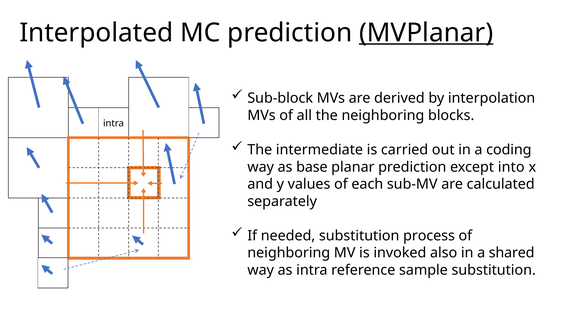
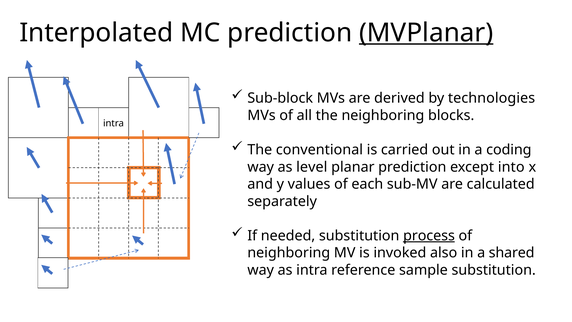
interpolation: interpolation -> technologies (492, 98)
intermediate: intermediate -> conventional (319, 150)
base: base -> level (312, 167)
process underline: none -> present (429, 235)
